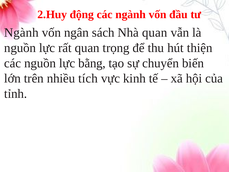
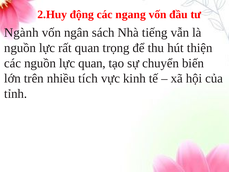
các ngành: ngành -> ngang (131, 15)
Nhà quan: quan -> tiếng (155, 33)
lực bằng: bằng -> quan (92, 63)
